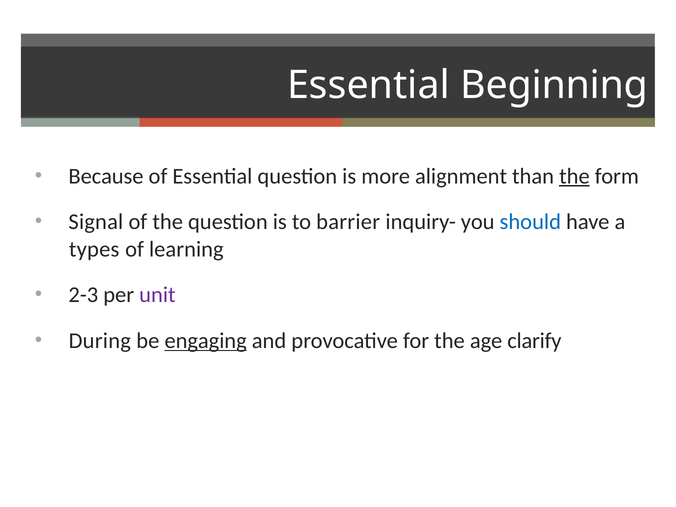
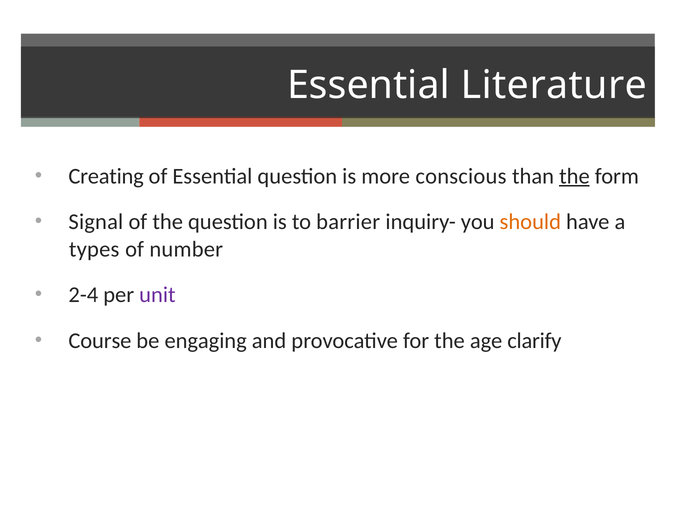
Beginning: Beginning -> Literature (554, 85)
Because: Because -> Creating (106, 176)
alignment: alignment -> conscious (461, 176)
should colour: blue -> orange (530, 222)
learning: learning -> number (186, 249)
2-3: 2-3 -> 2-4 (83, 295)
During: During -> Course (100, 341)
engaging underline: present -> none (206, 341)
